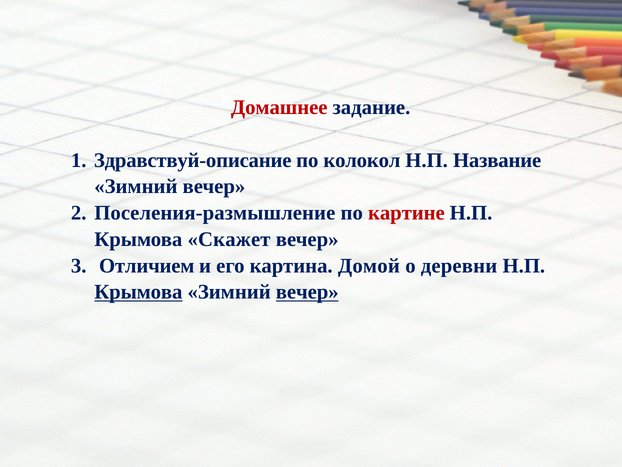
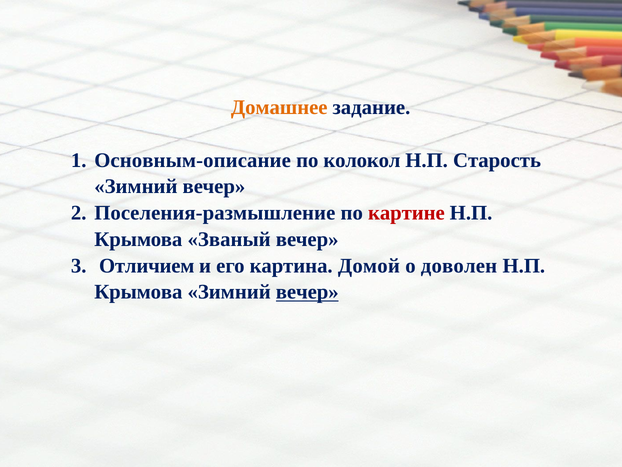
Домашнее colour: red -> orange (279, 107)
Здравствуй-описание: Здравствуй-описание -> Основным-описание (193, 160)
Название: Название -> Старость (497, 160)
Скажет: Скажет -> Званый (229, 239)
деревни: деревни -> доволен (459, 265)
Крымова underline: present -> none (138, 292)
